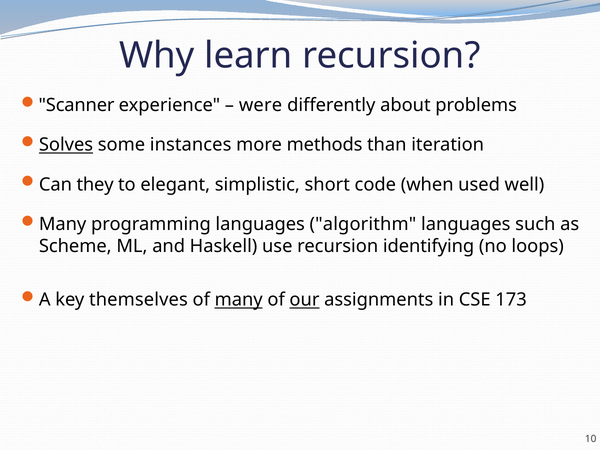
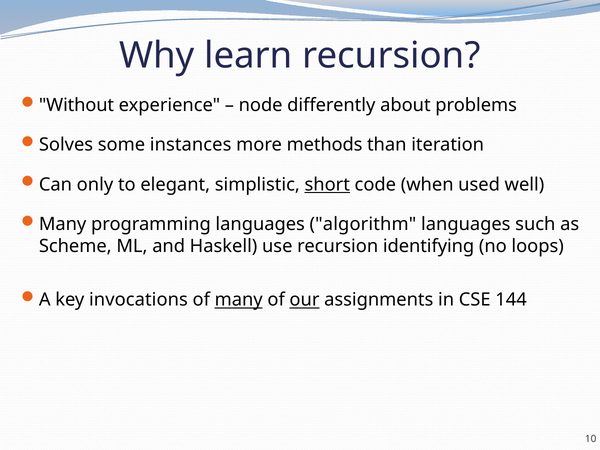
Scanner: Scanner -> Without (77, 105)
were: were -> node (261, 105)
Solves underline: present -> none (66, 145)
they: they -> only (95, 185)
short underline: none -> present (327, 185)
themselves: themselves -> invocations (138, 300)
173: 173 -> 144 (511, 300)
